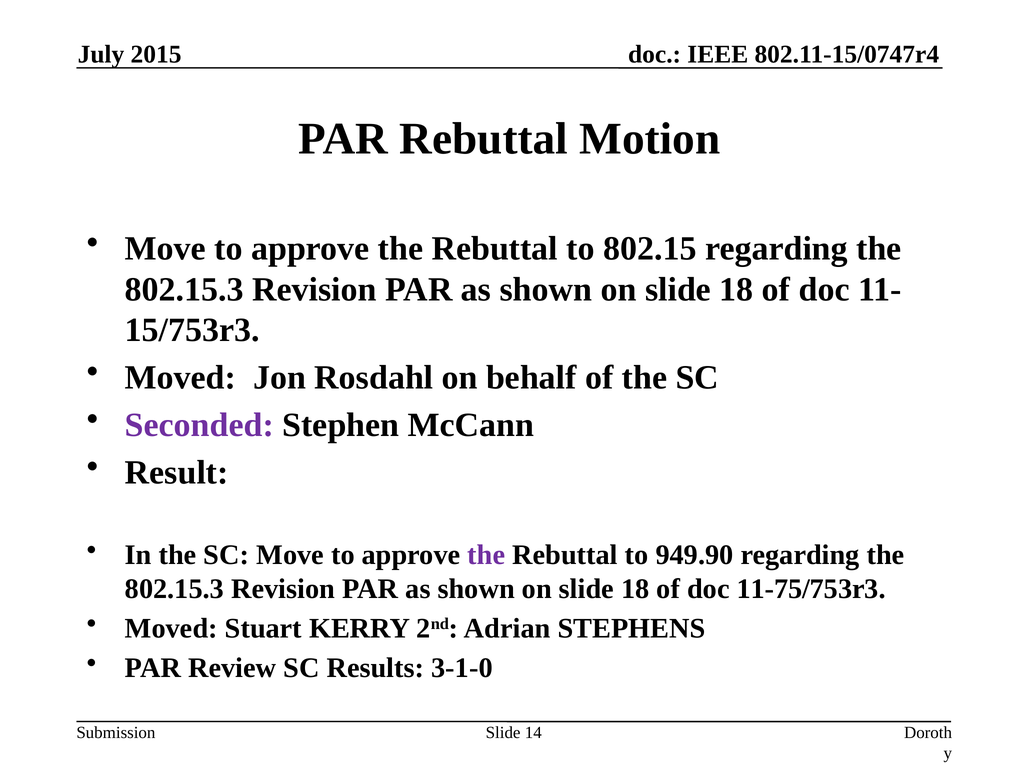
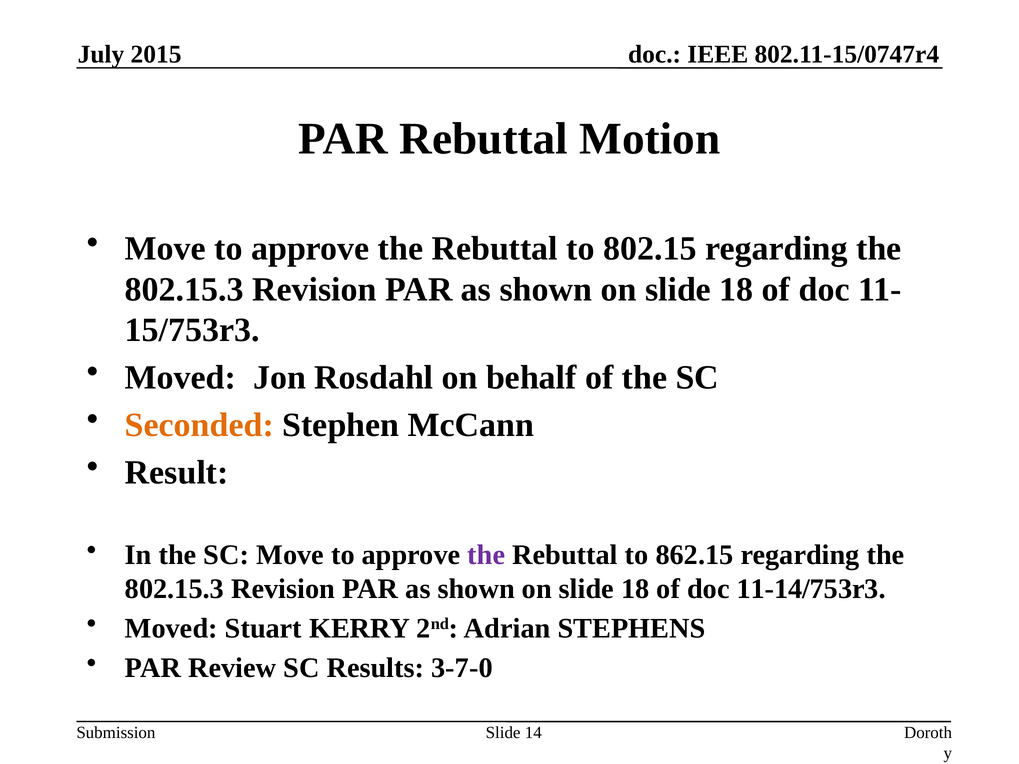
Seconded colour: purple -> orange (199, 425)
949.90: 949.90 -> 862.15 (694, 555)
11-75/753r3: 11-75/753r3 -> 11-14/753r3 (811, 589)
3-1-0: 3-1-0 -> 3-7-0 (462, 668)
